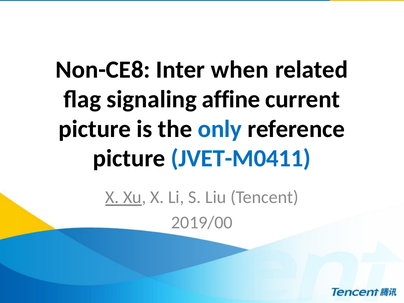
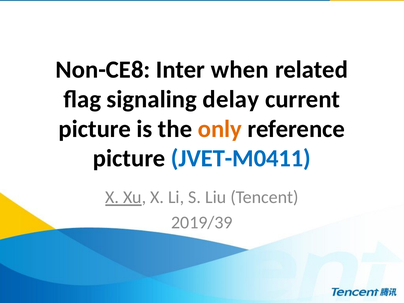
affine: affine -> delay (231, 99)
only colour: blue -> orange (220, 129)
2019/00: 2019/00 -> 2019/39 (202, 223)
